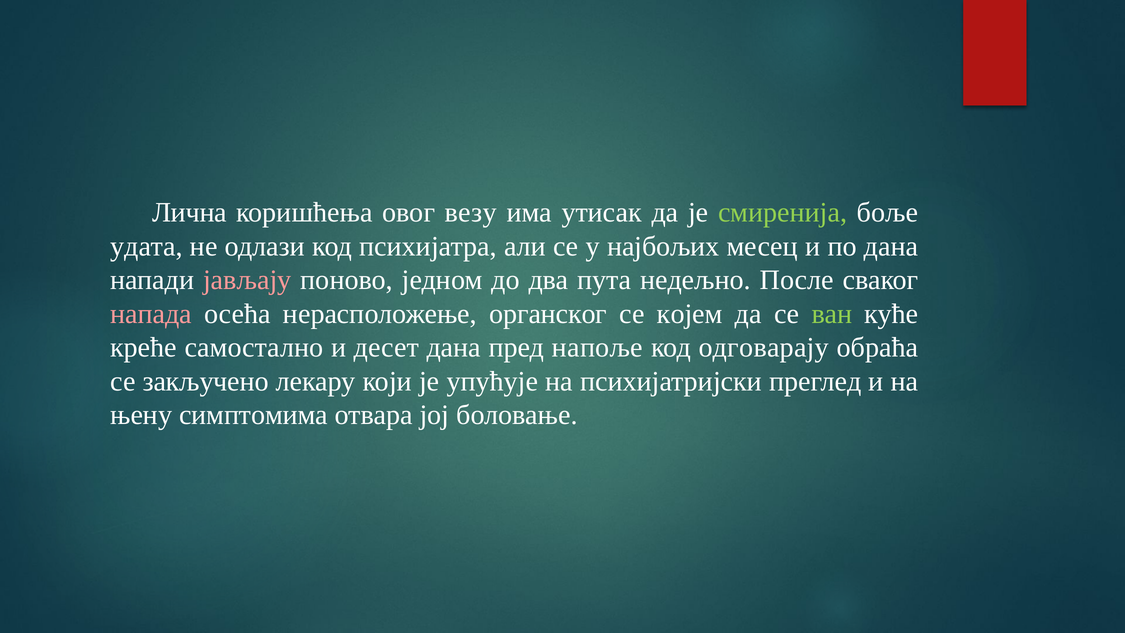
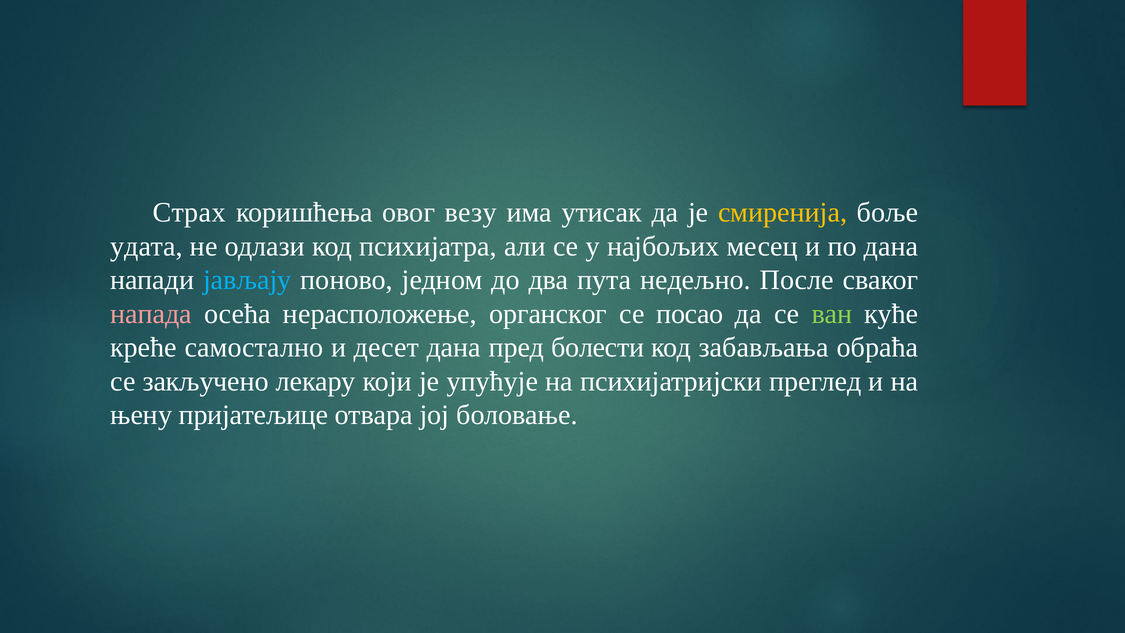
Лична: Лична -> Страх (189, 213)
смиренија colour: light green -> yellow (783, 213)
јављају colour: pink -> light blue (247, 280)
којем: којем -> посао (690, 314)
напоље: напоље -> болести (598, 348)
одговарају: одговарају -> забављања (764, 348)
симптомима: симптомима -> пријатељице (253, 415)
